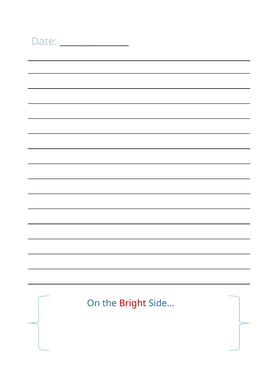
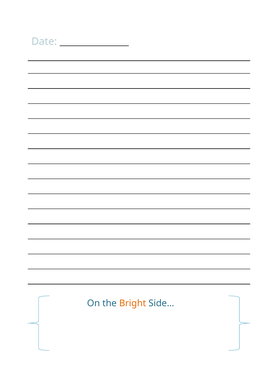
Bright colour: red -> orange (133, 303)
